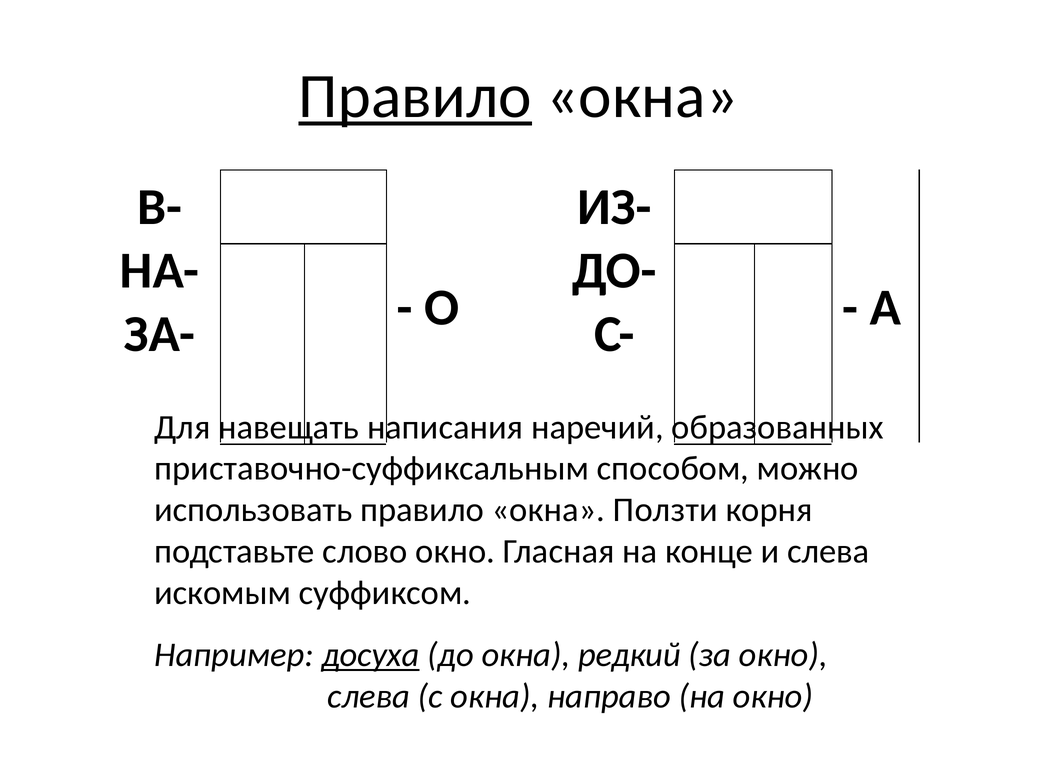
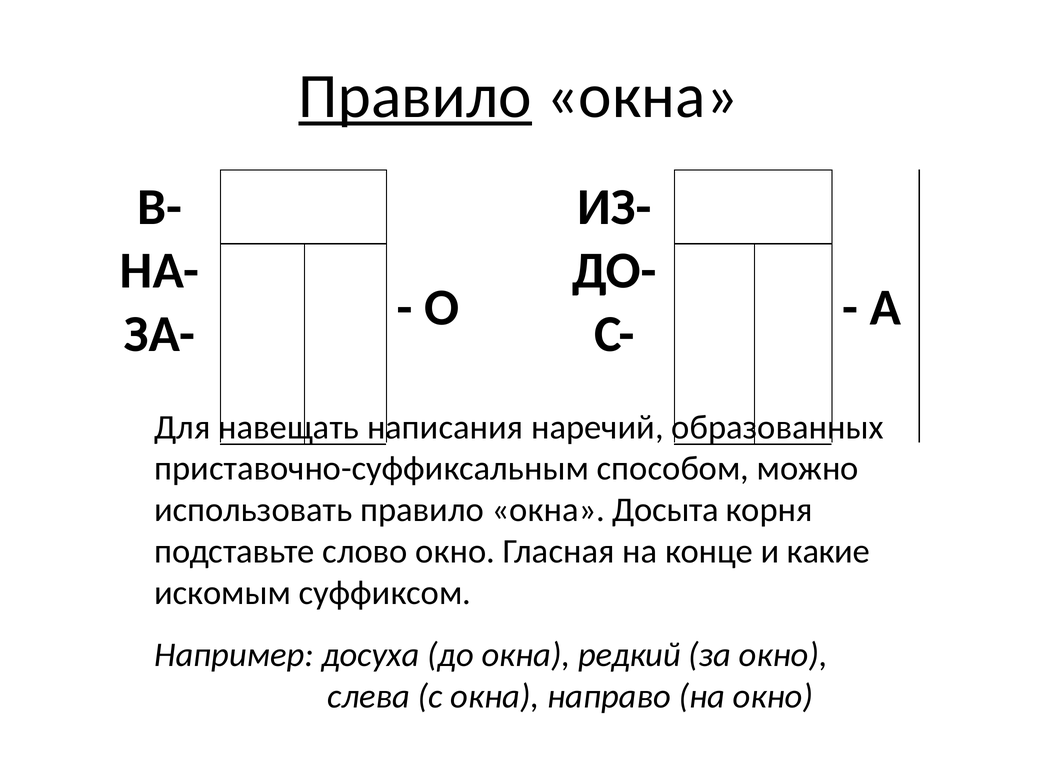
Ползти: Ползти -> Досыта (666, 511)
и слева: слева -> какие (828, 552)
досуха underline: present -> none (371, 656)
